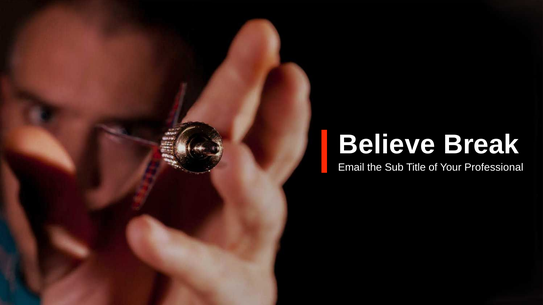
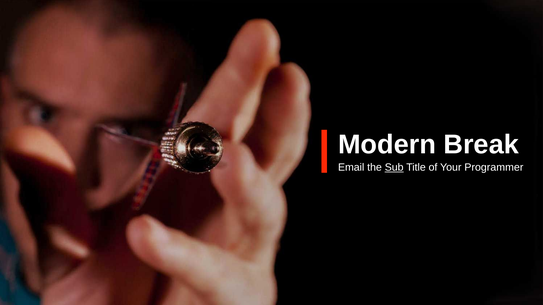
Believe: Believe -> Modern (387, 145)
Sub underline: none -> present (394, 168)
Professional: Professional -> Programmer (494, 168)
